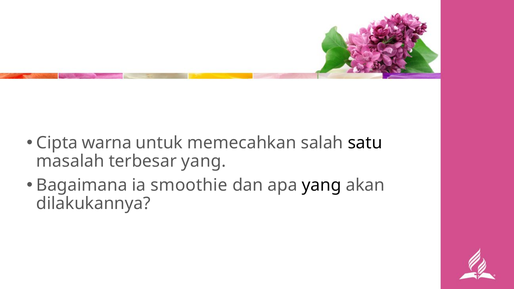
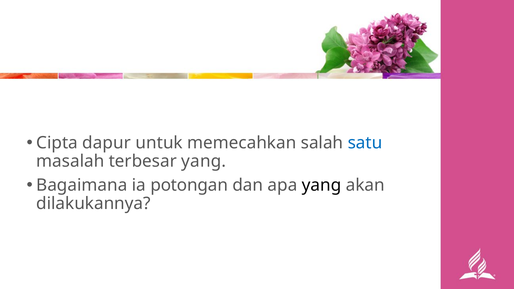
warna: warna -> dapur (107, 143)
satu colour: black -> blue (365, 143)
smoothie: smoothie -> potongan (189, 185)
